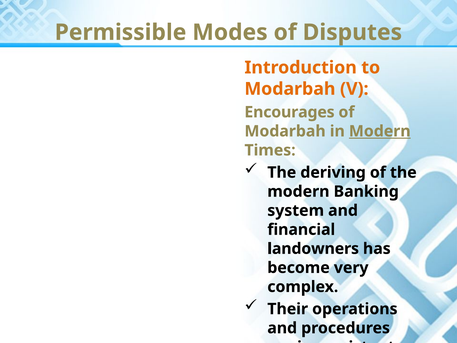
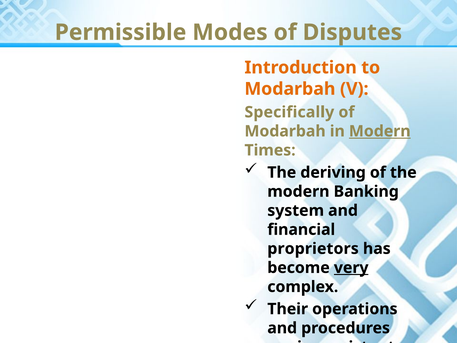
Encourages: Encourages -> Specifically (289, 112)
landowners: landowners -> proprietors (313, 248)
very underline: none -> present (351, 268)
